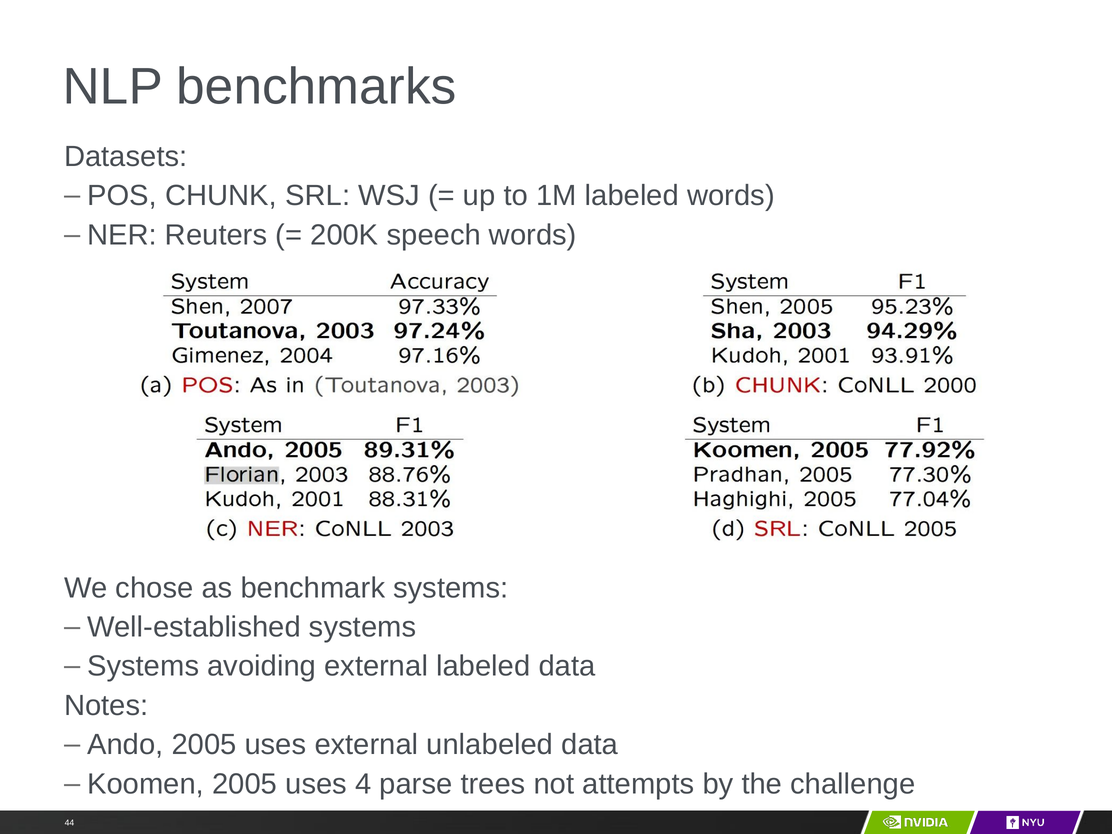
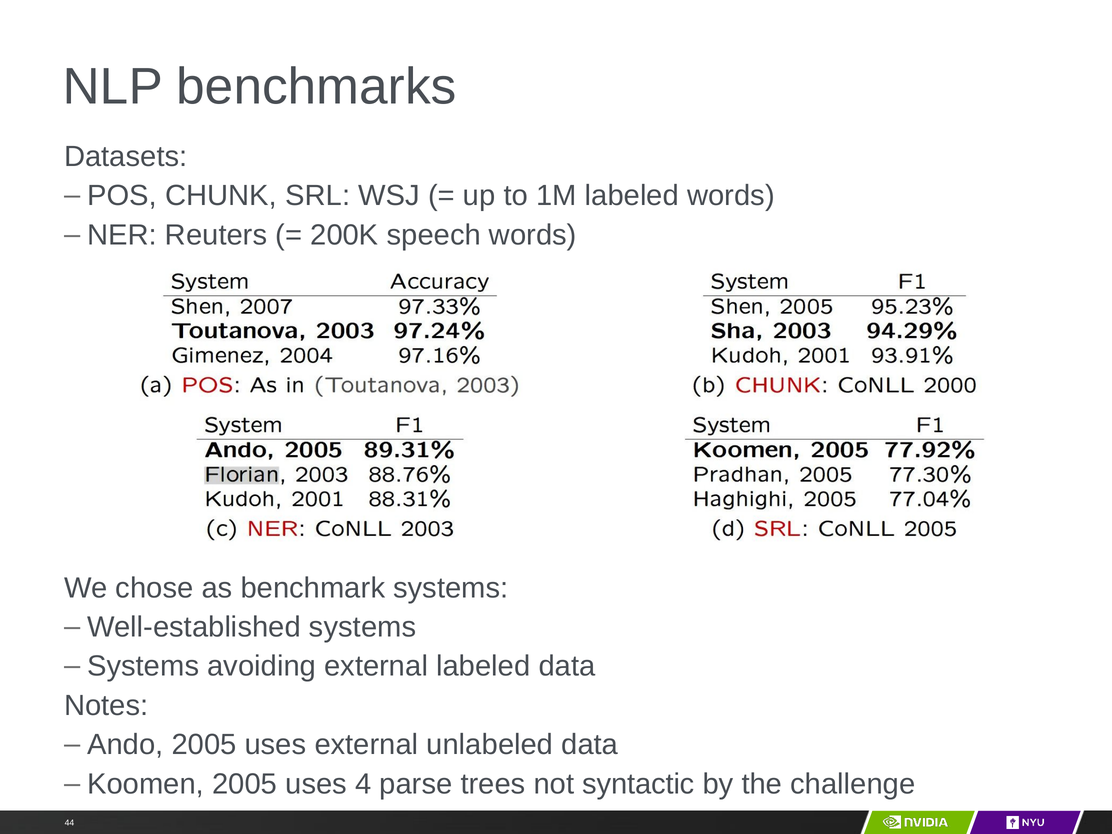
attempts: attempts -> syntactic (638, 784)
